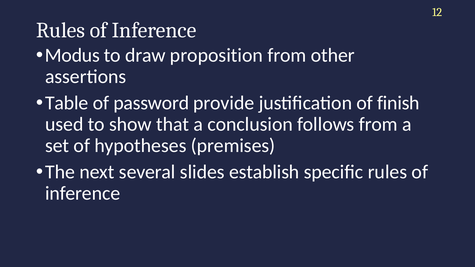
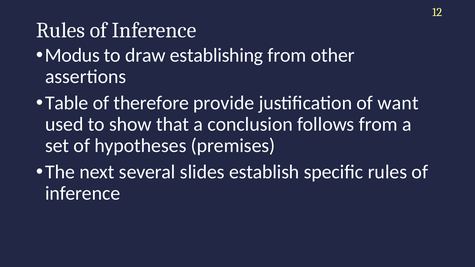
proposition: proposition -> establishing (217, 55)
password: password -> therefore (151, 103)
finish: finish -> want (398, 103)
